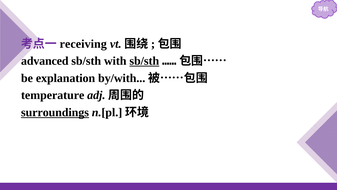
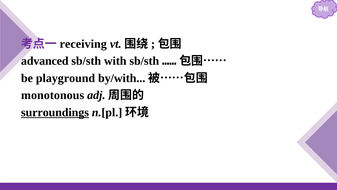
sb/sth underline: present -> none (144, 61)
explanation: explanation -> playground (65, 78)
temperature: temperature -> monotonous (53, 95)
